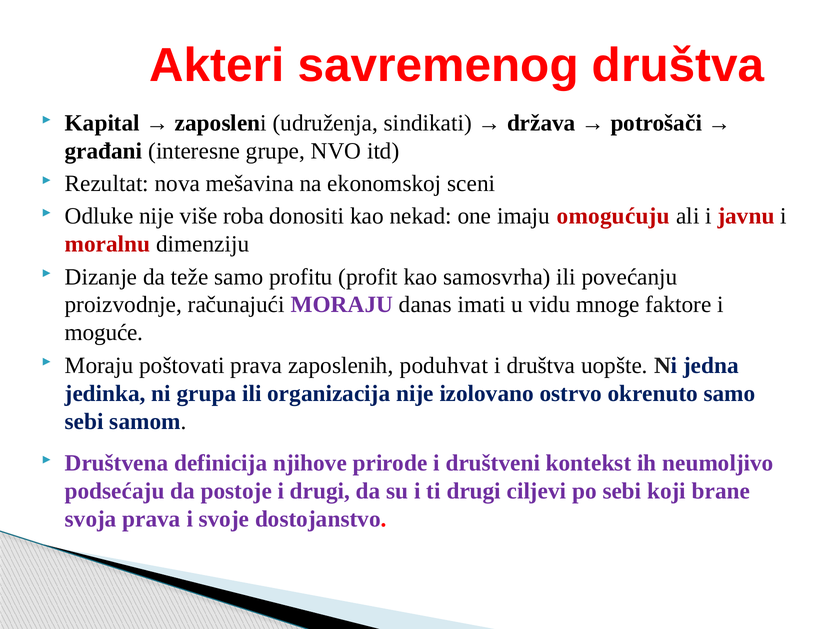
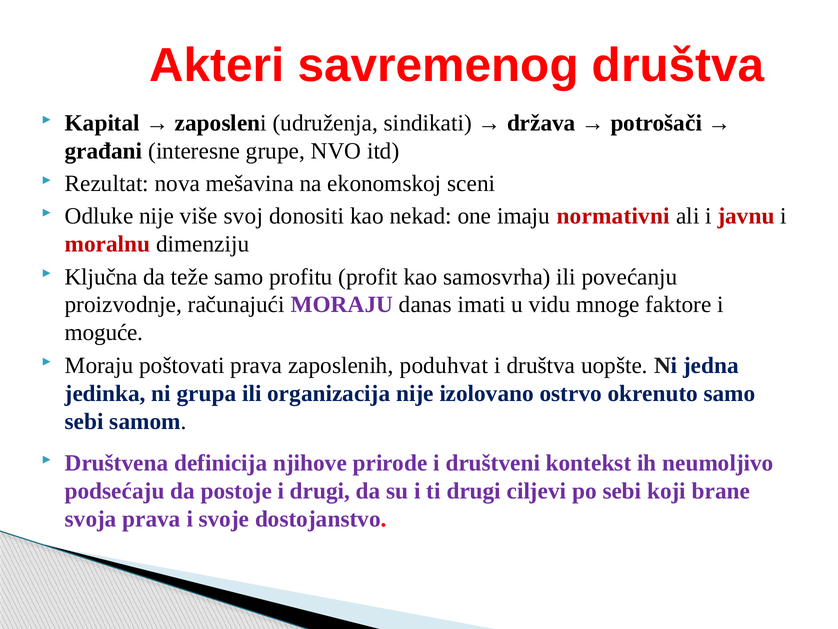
roba: roba -> svoj (243, 216)
omogućuju: omogućuju -> normativni (613, 216)
Dizanje: Dizanje -> Ključna (101, 277)
